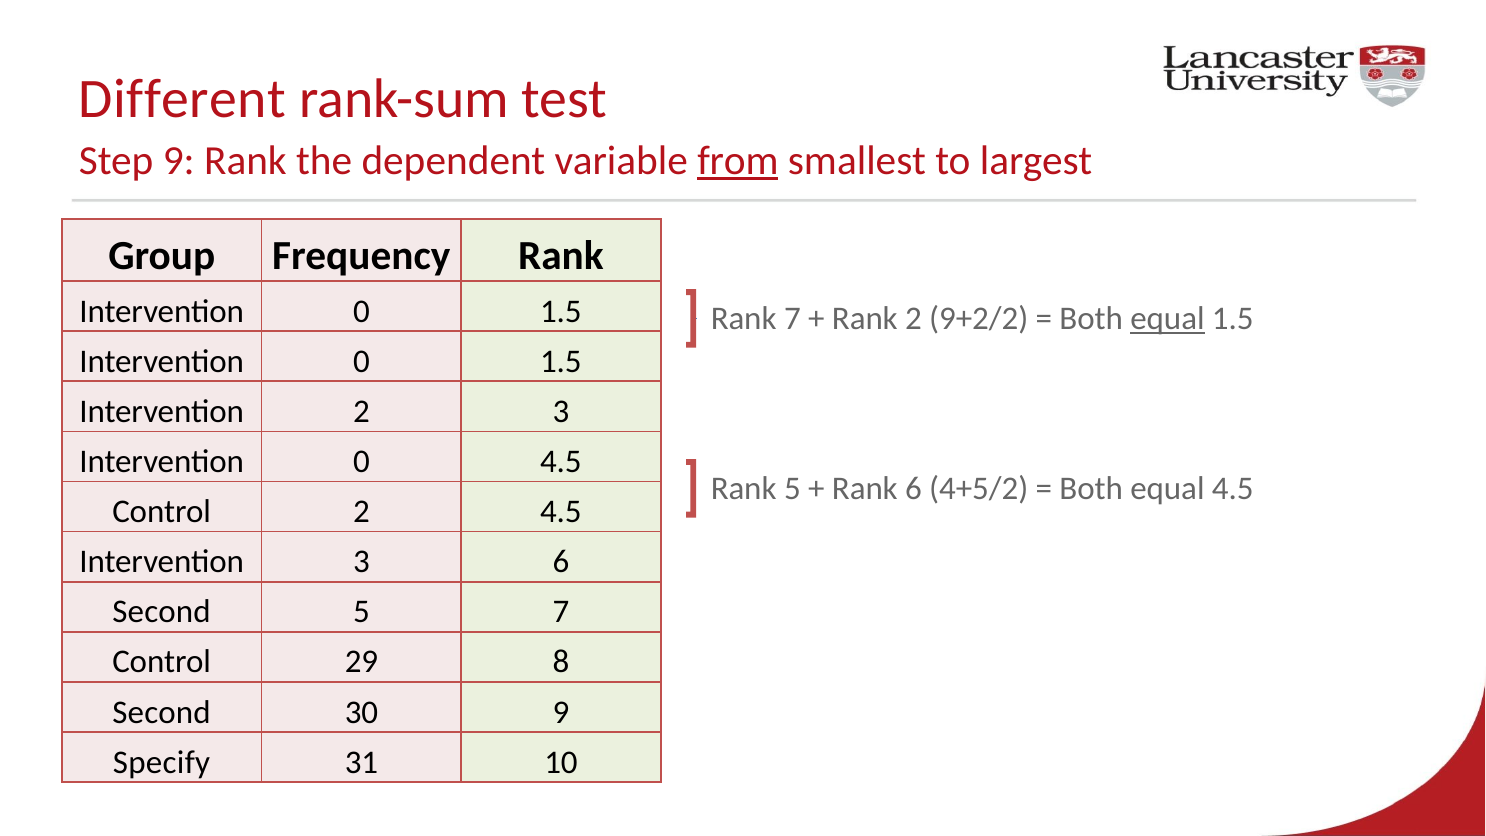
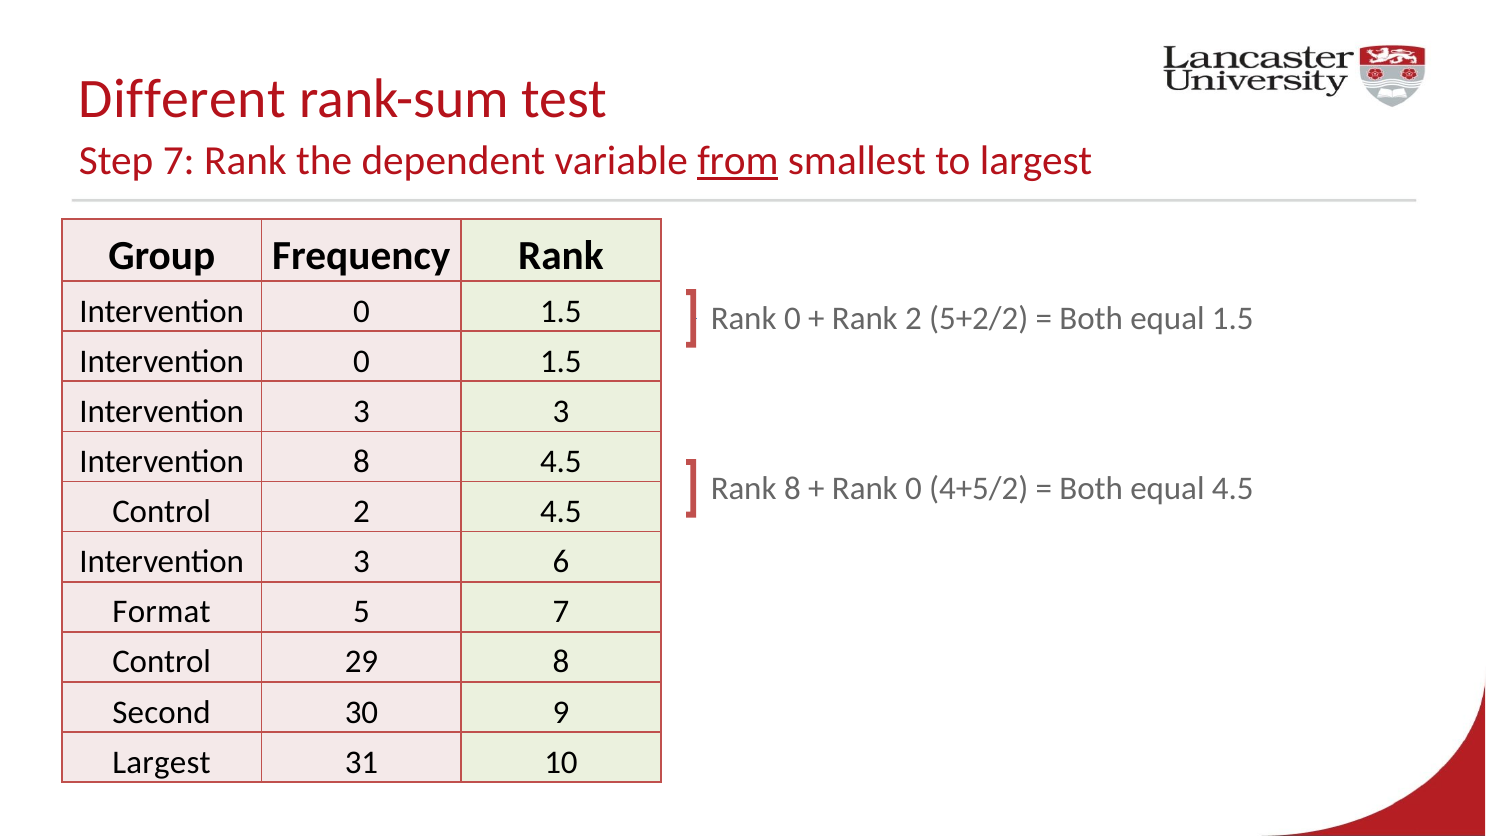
Step 9: 9 -> 7 (179, 161)
7: 7 -> 0 (792, 319)
9+2/2: 9+2/2 -> 5+2/2 (979, 319)
equal underline: present -> none (1167, 319)
2: 2 -> 3 (361, 412)
0: 0 -> 8 (361, 462)
Rank 5: 5 -> 8 (792, 488)
6: 6 -> 0 (913, 488)
Second: Second -> Format (162, 612)
Specify: Specify -> Largest (162, 762)
